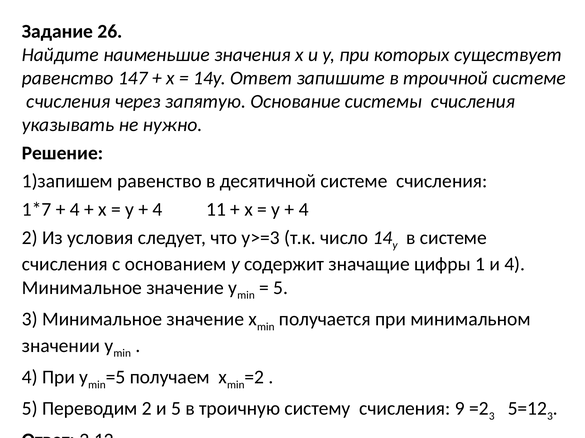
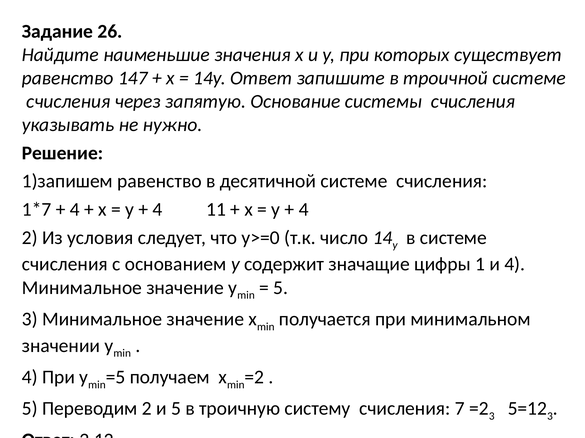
y>=3: y>=3 -> y>=0 (261, 238)
9: 9 -> 7 (460, 409)
